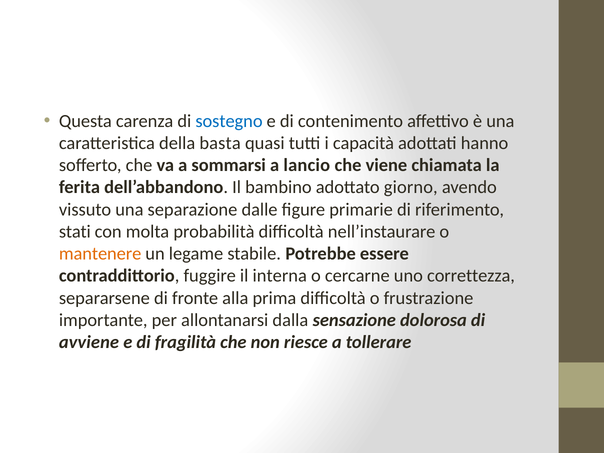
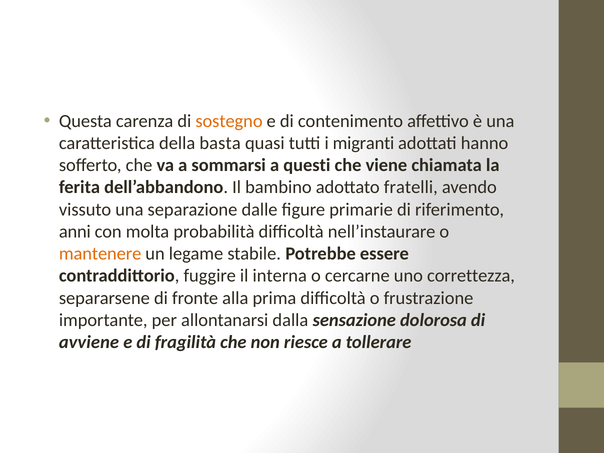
sostegno colour: blue -> orange (229, 121)
capacità: capacità -> migranti (364, 143)
lancio: lancio -> questi (307, 165)
giorno: giorno -> fratelli (411, 187)
stati: stati -> anni (75, 232)
